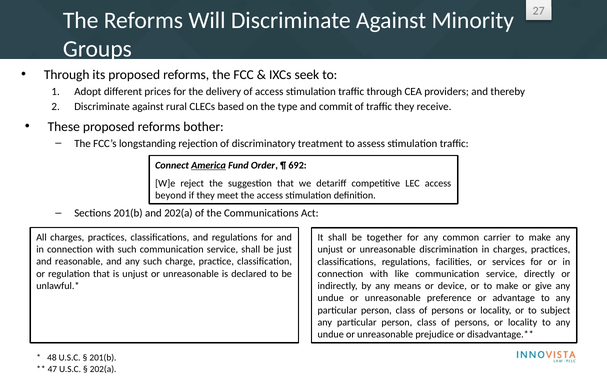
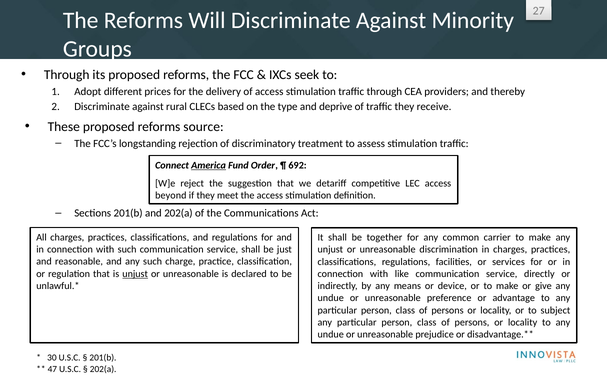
commit: commit -> deprive (336, 107)
bother: bother -> source (203, 127)
unjust underline: none -> present (135, 274)
48: 48 -> 30 (52, 358)
